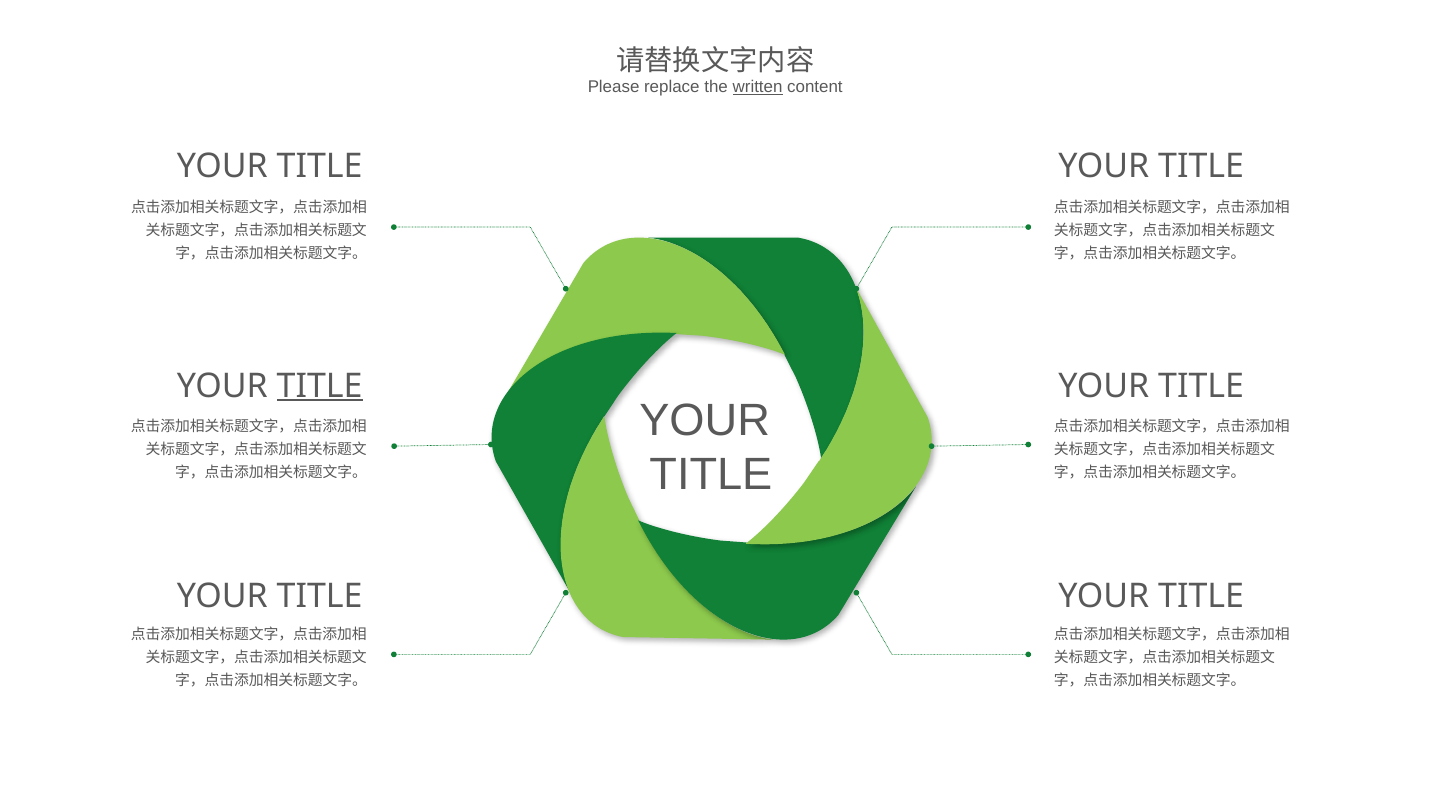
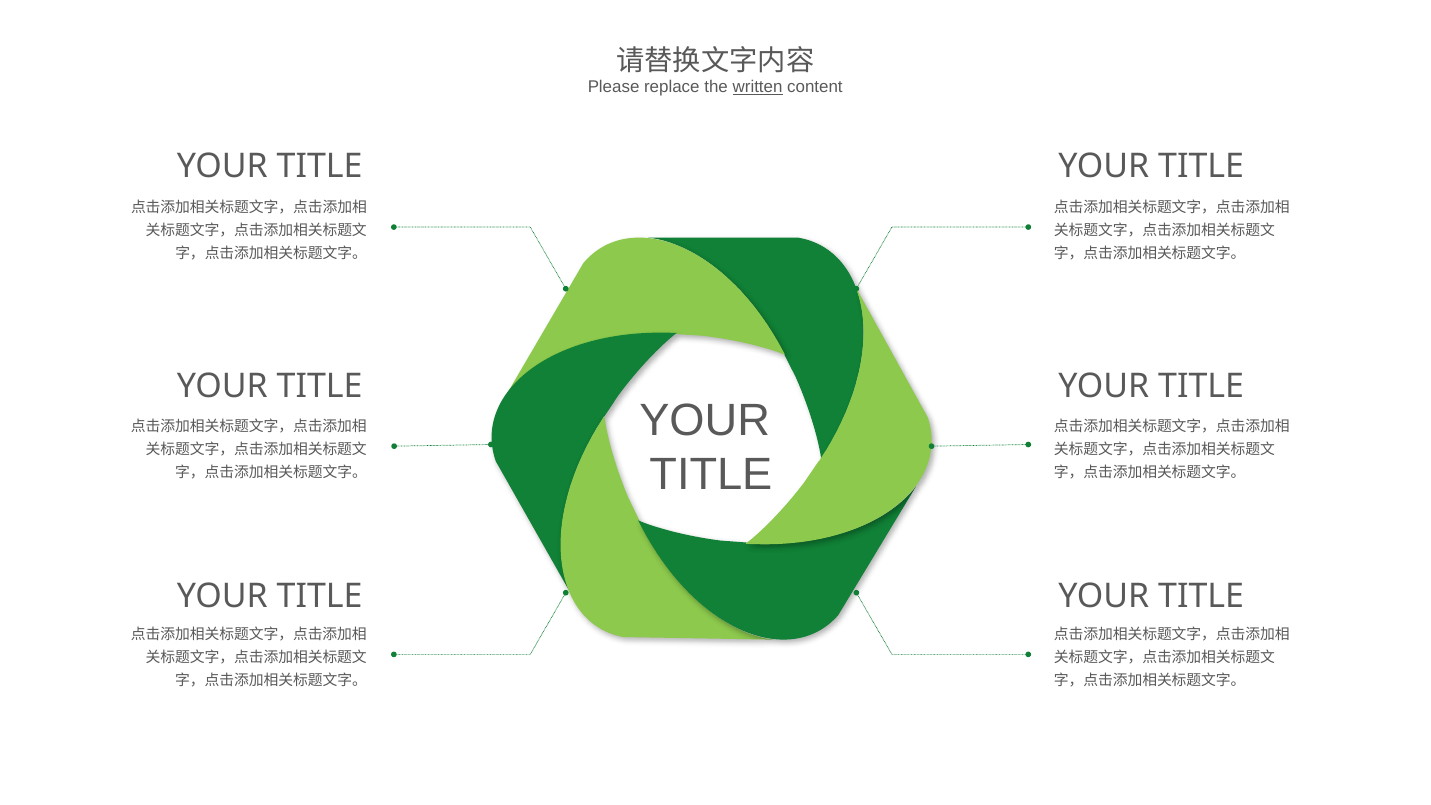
TITLE underline: present -> none (320, 386)
